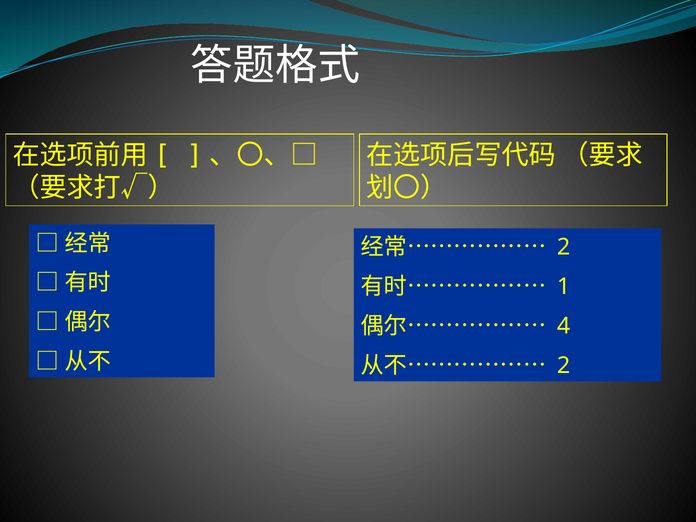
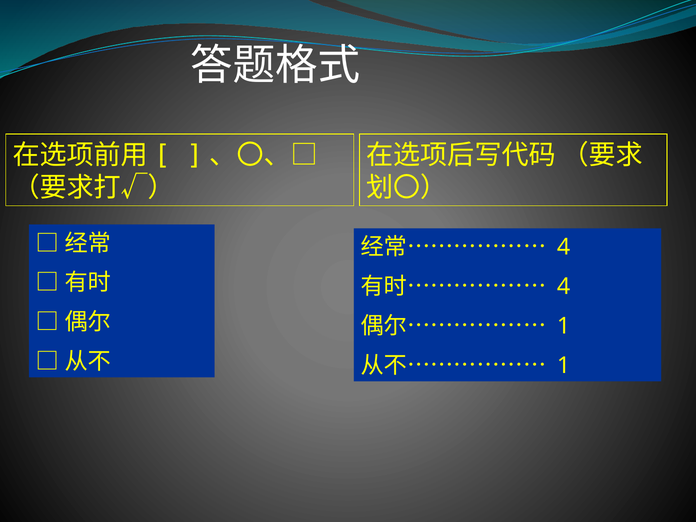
2: 2 -> 4 (564, 247)
1: 1 -> 4 (564, 287)
4: 4 -> 1 (564, 326)
2: 2 -> 1 (564, 366)
